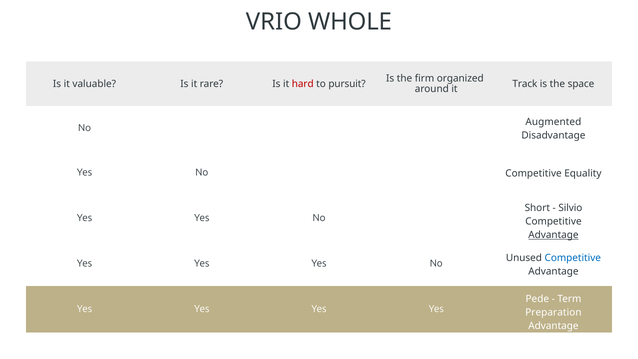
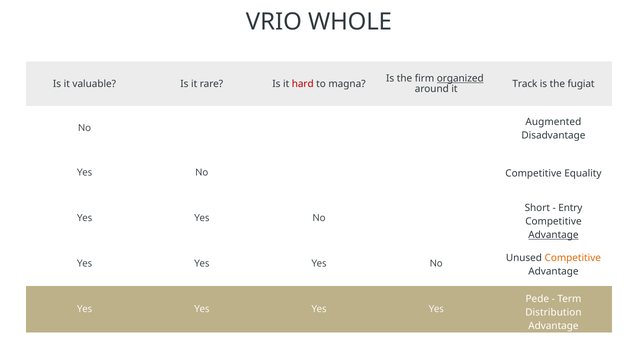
organized underline: none -> present (460, 78)
pursuit: pursuit -> magna (347, 84)
space: space -> fugiat (581, 84)
Silvio: Silvio -> Entry (570, 208)
Competitive colour: blue -> orange (573, 258)
Preparation: Preparation -> Distribution (553, 312)
